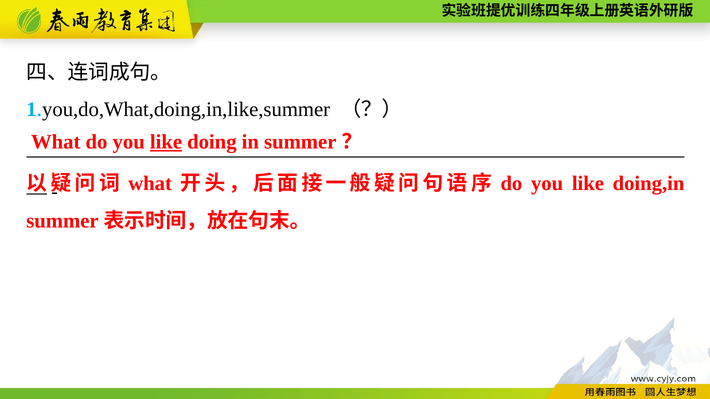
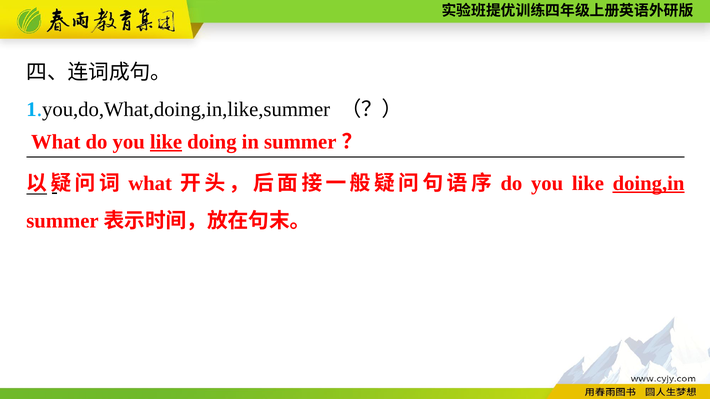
doing,in underline: none -> present (649, 184)
